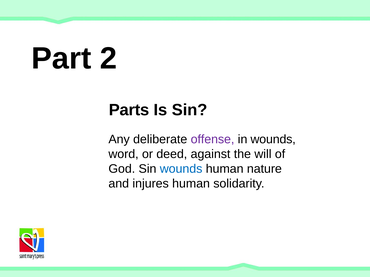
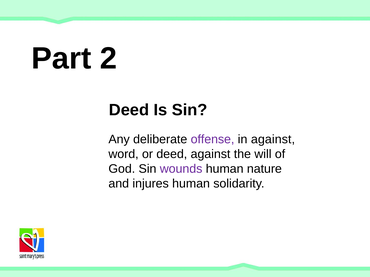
Parts: Parts -> Deed (129, 110)
in wounds: wounds -> against (273, 140)
wounds colour: blue -> purple (181, 169)
